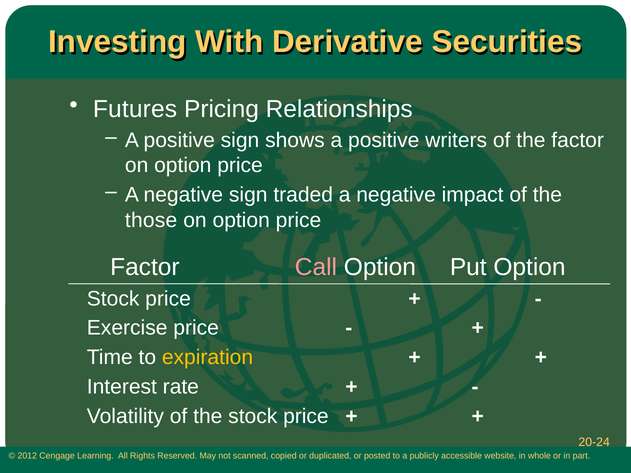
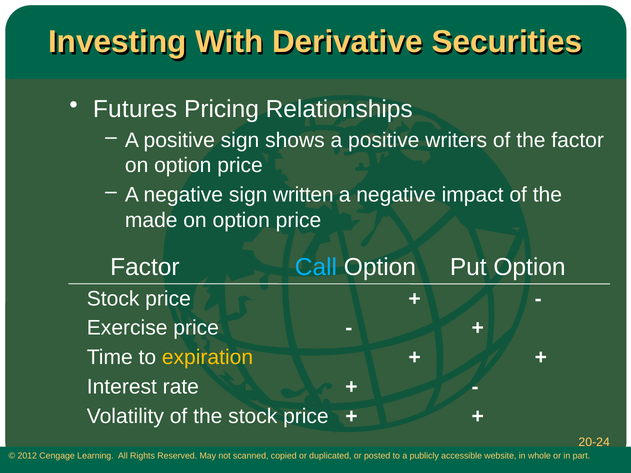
traded: traded -> written (303, 195)
those: those -> made (151, 220)
Call colour: pink -> light blue (316, 267)
